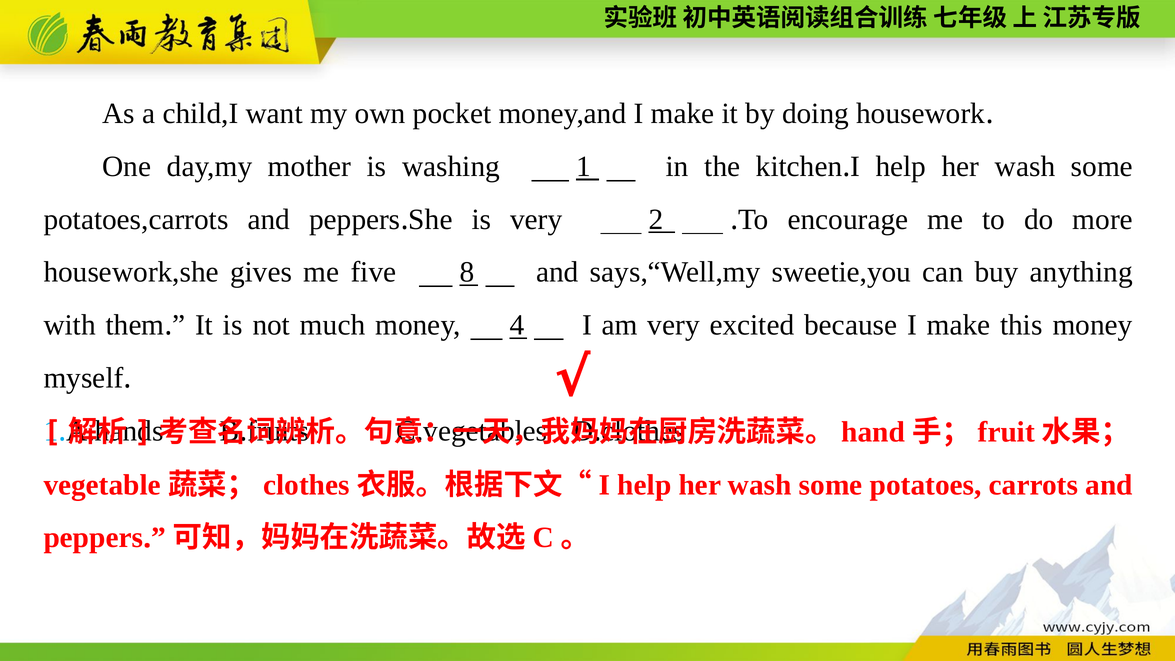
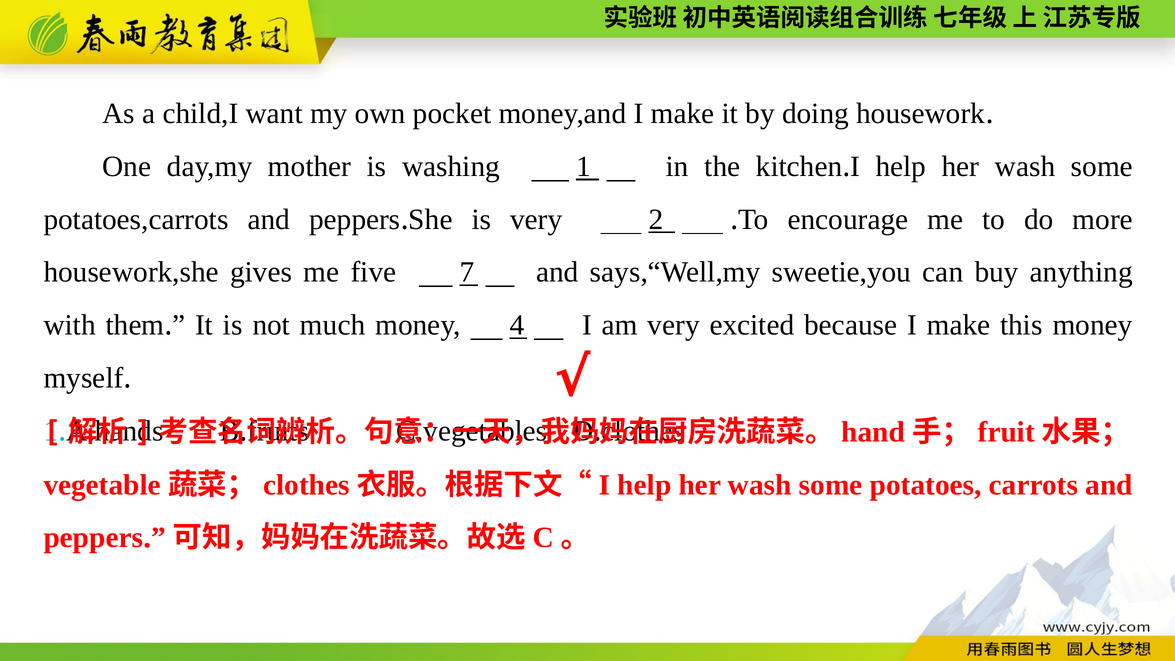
8: 8 -> 7 (467, 272)
